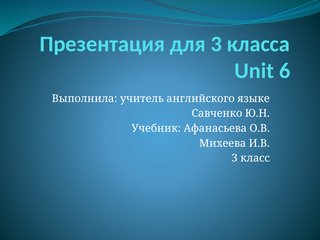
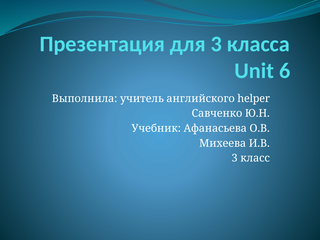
языке: языке -> helper (254, 98)
